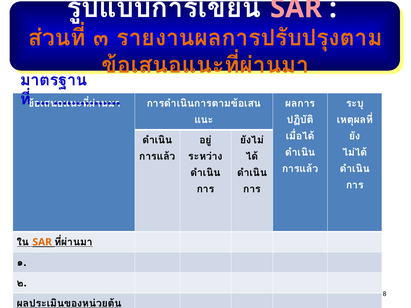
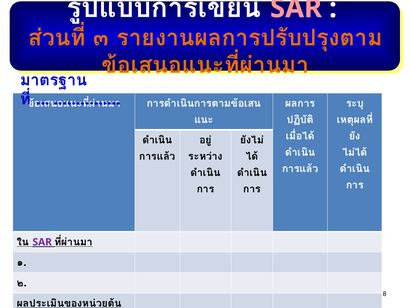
SAR colour: orange -> purple (42, 242)
